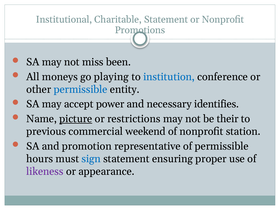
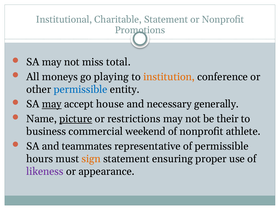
been: been -> total (118, 62)
institution colour: blue -> orange (169, 77)
may underline: none -> present (52, 104)
power: power -> house (110, 104)
identifies: identifies -> generally (216, 104)
previous: previous -> business (46, 131)
station: station -> athlete (243, 131)
promotion: promotion -> teammates (87, 146)
sign colour: blue -> orange (91, 159)
